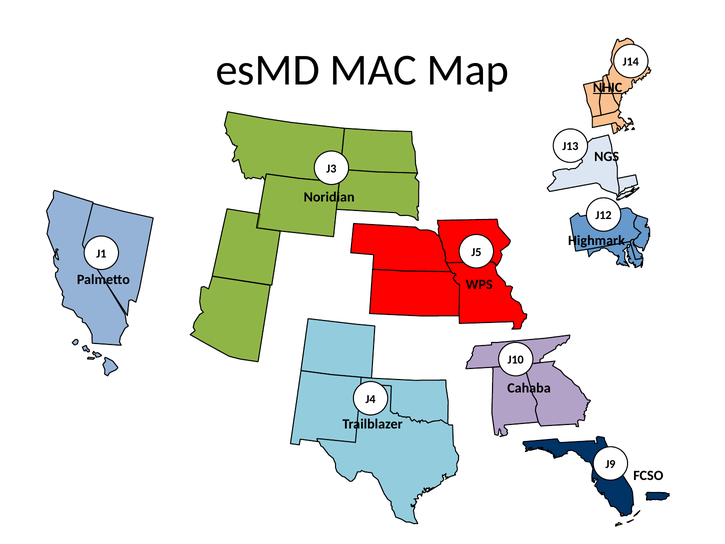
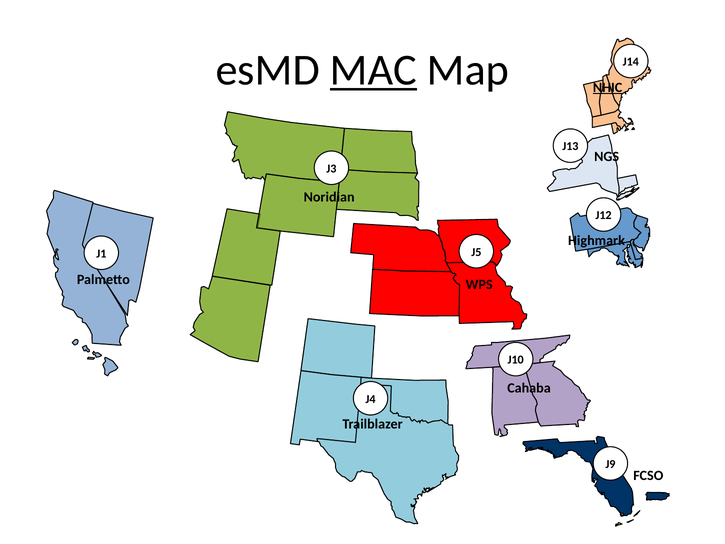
MAC underline: none -> present (373, 70)
